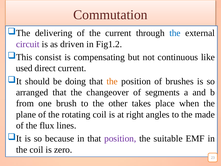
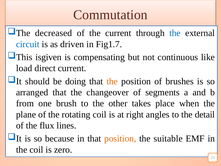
delivering: delivering -> decreased (54, 33)
circuit colour: purple -> blue (28, 44)
Fig1.2: Fig1.2 -> Fig1.7 (109, 44)
consist: consist -> isgiven (48, 57)
used: used -> load (24, 68)
made: made -> detail (205, 114)
position colour: purple -> orange (120, 138)
